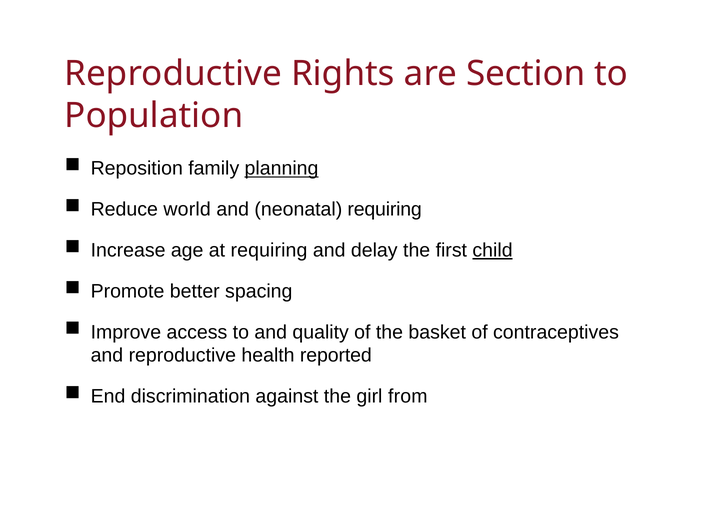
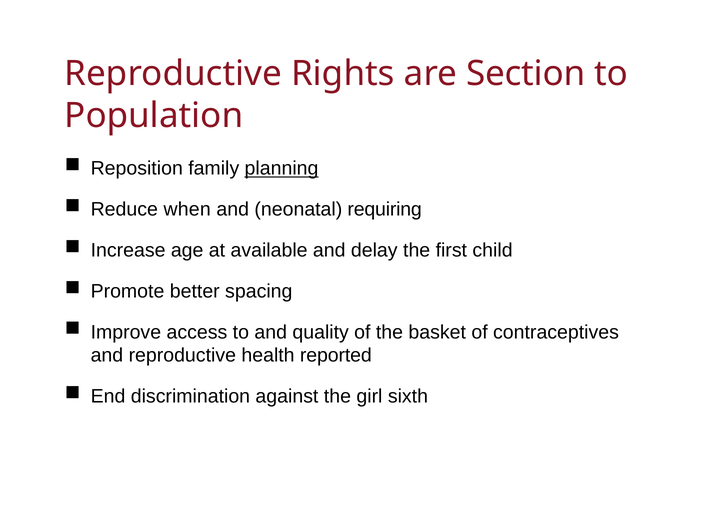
world: world -> when (187, 210)
at requiring: requiring -> available (269, 251)
child underline: present -> none (493, 251)
from: from -> sixth (408, 397)
